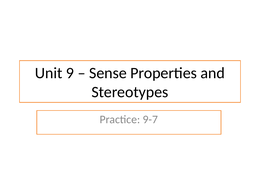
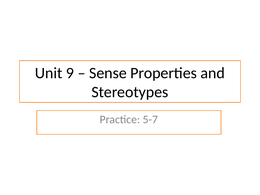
9-7: 9-7 -> 5-7 (150, 120)
